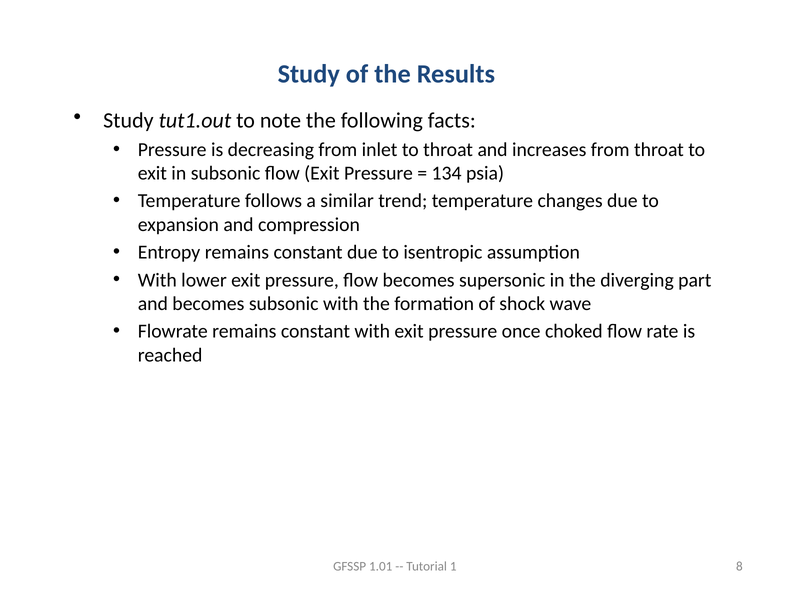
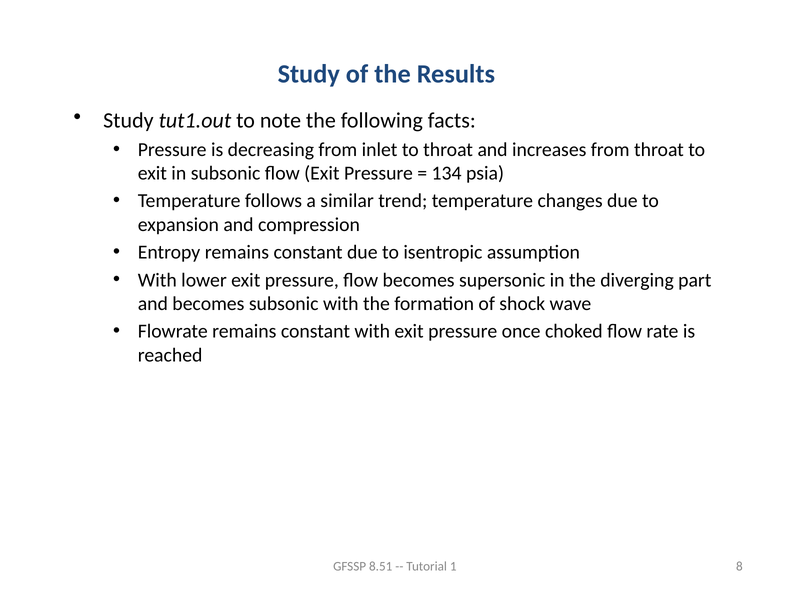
1.01: 1.01 -> 8.51 (381, 566)
